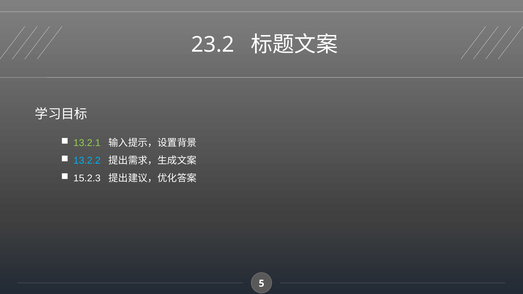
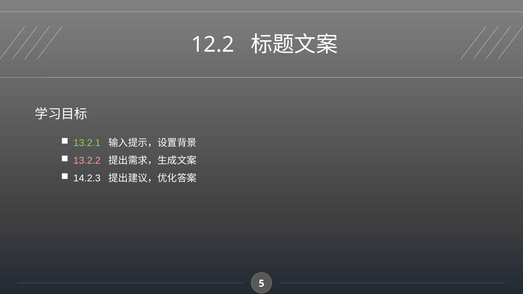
23.2: 23.2 -> 12.2 (213, 45)
13.2.2 colour: light blue -> pink (87, 161)
15.2.3: 15.2.3 -> 14.2.3 (87, 178)
